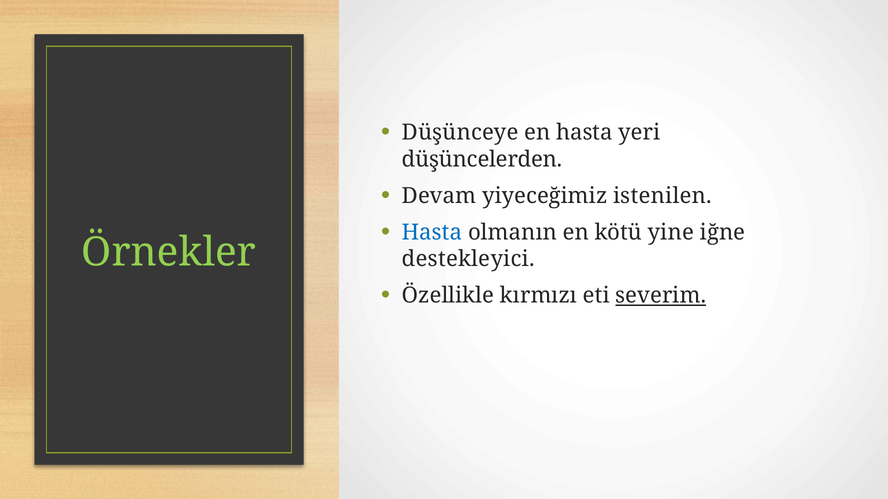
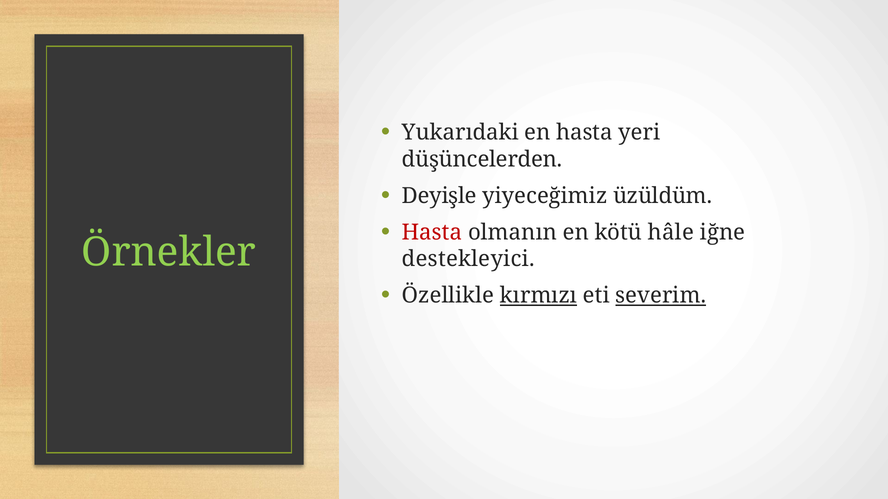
Düşünceye: Düşünceye -> Yukarıdaki (460, 133)
Devam: Devam -> Deyişle (439, 196)
istenilen: istenilen -> üzüldüm (663, 196)
Hasta colour: blue -> red (432, 233)
yine: yine -> hâle (671, 233)
kırmızı underline: none -> present (539, 296)
